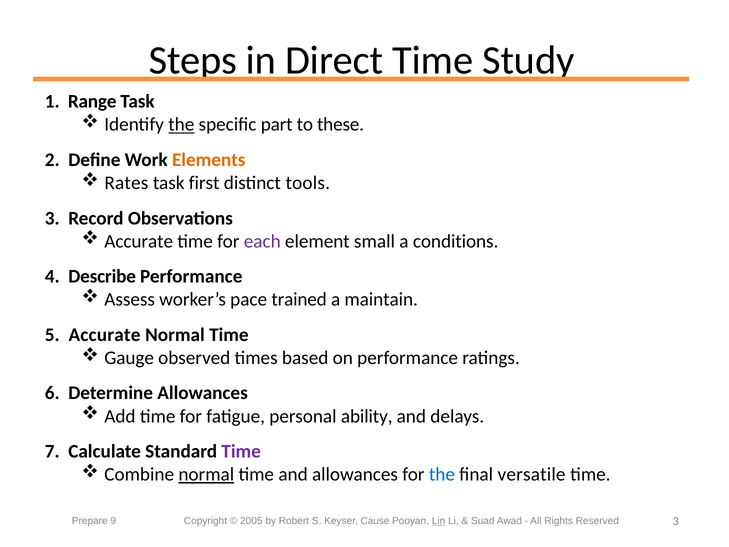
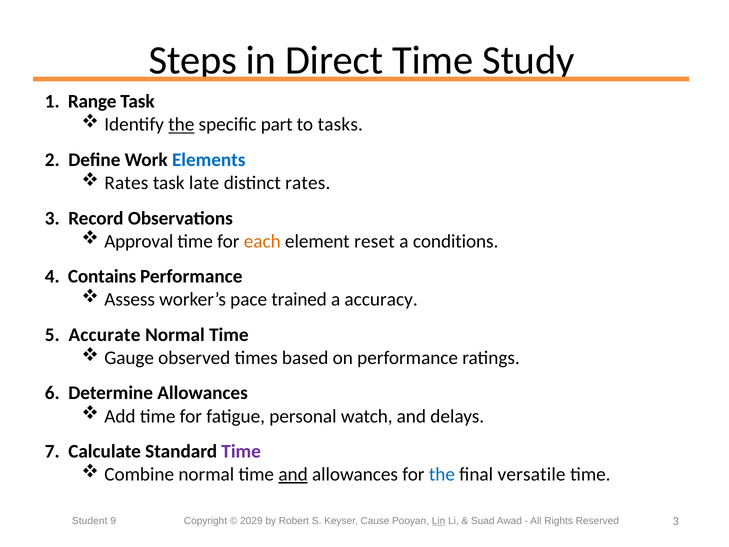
these: these -> tasks (340, 125)
Elements colour: orange -> blue (209, 160)
first: first -> late (204, 183)
distinct tools: tools -> rates (308, 183)
Accurate: Accurate -> Approval (139, 241)
each colour: purple -> orange (262, 241)
small: small -> reset (374, 241)
Describe: Describe -> Contains (102, 276)
maintain: maintain -> accuracy (381, 299)
ability: ability -> watch (367, 416)
normal underline: present -> none (206, 474)
and underline: none -> present (293, 474)
Prepare: Prepare -> Student (90, 521)
2005: 2005 -> 2029 (251, 521)
